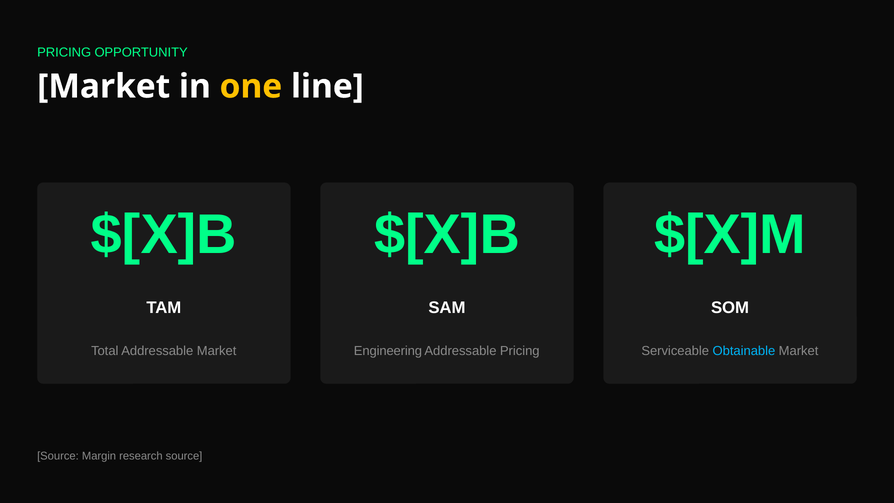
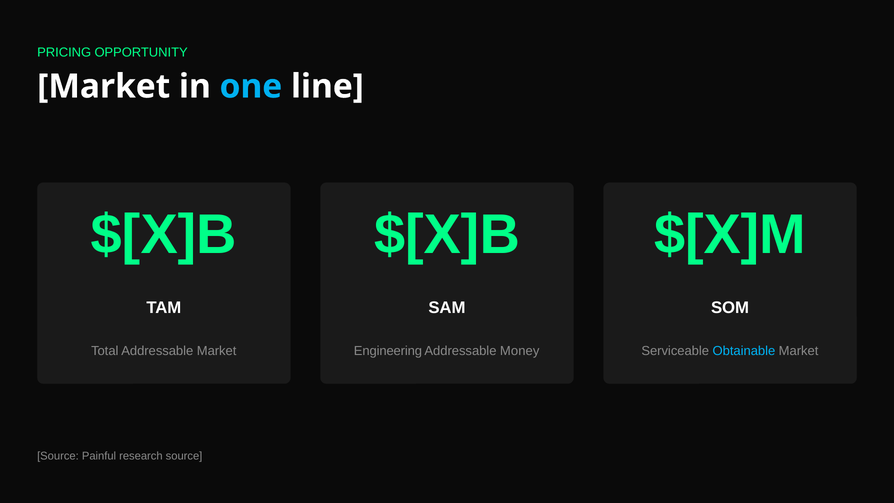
one colour: yellow -> light blue (251, 86)
Addressable Pricing: Pricing -> Money (520, 351)
Margin: Margin -> Painful (99, 456)
